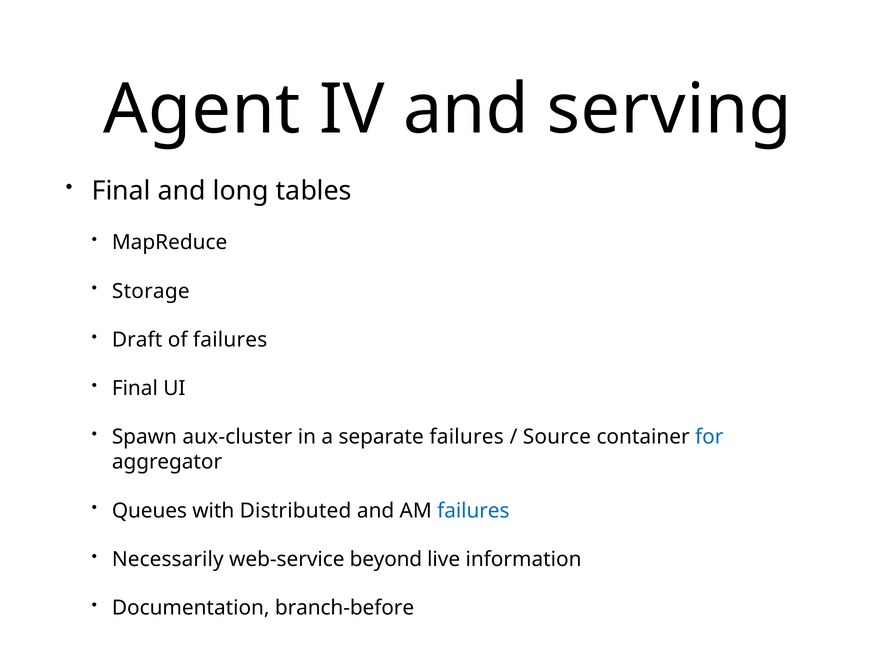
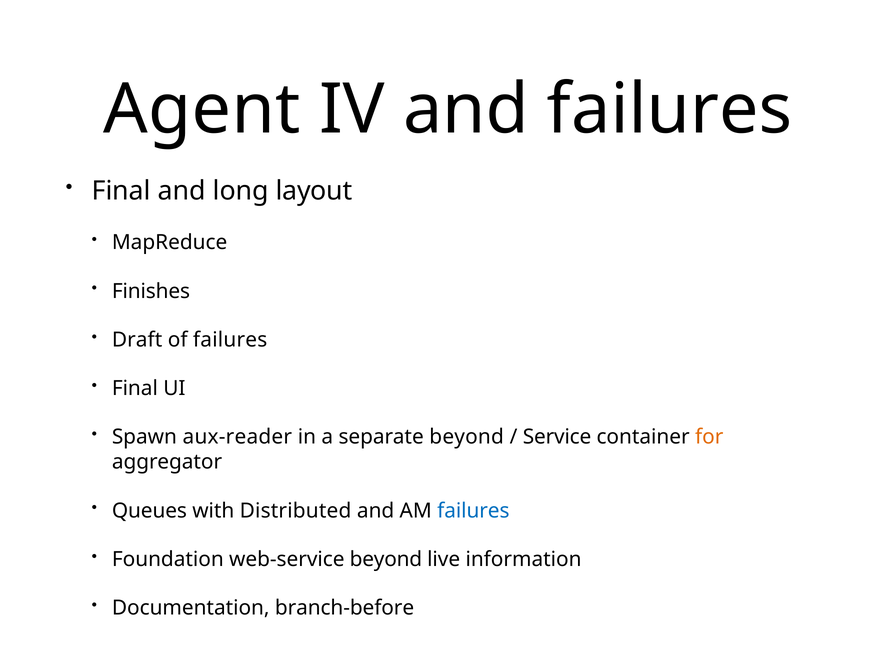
and serving: serving -> failures (670, 110)
tables: tables -> layout (314, 191)
Storage: Storage -> Finishes (151, 291)
aux-cluster: aux-cluster -> aux-reader (237, 437)
separate failures: failures -> beyond (467, 437)
Source: Source -> Service (557, 437)
for colour: blue -> orange (709, 437)
Necessarily: Necessarily -> Foundation (168, 559)
